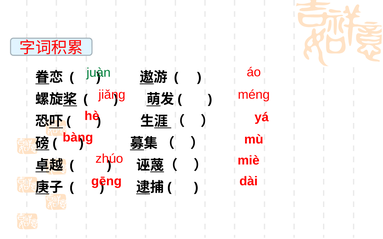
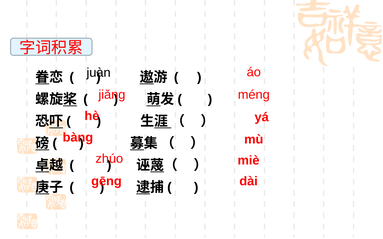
juàn colour: green -> black (99, 73)
